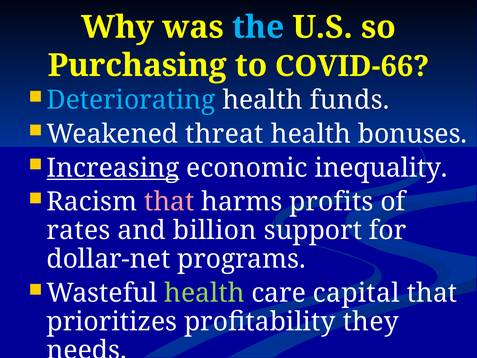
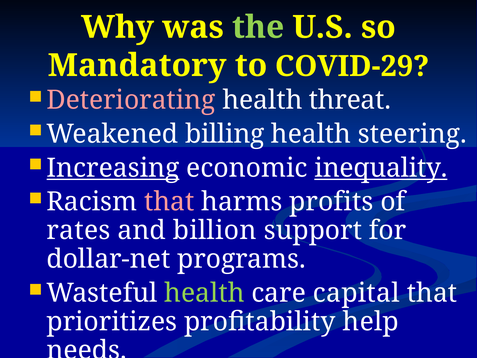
the colour: light blue -> light green (258, 27)
Purchasing: Purchasing -> Mandatory (137, 65)
COVID-66: COVID-66 -> COVID-29 (352, 66)
Deteriorating colour: light blue -> pink (131, 100)
funds: funds -> threat (350, 100)
threat: threat -> billing (225, 134)
bonuses: bonuses -> steering (412, 134)
inequality underline: none -> present (381, 168)
they: they -> help (371, 322)
